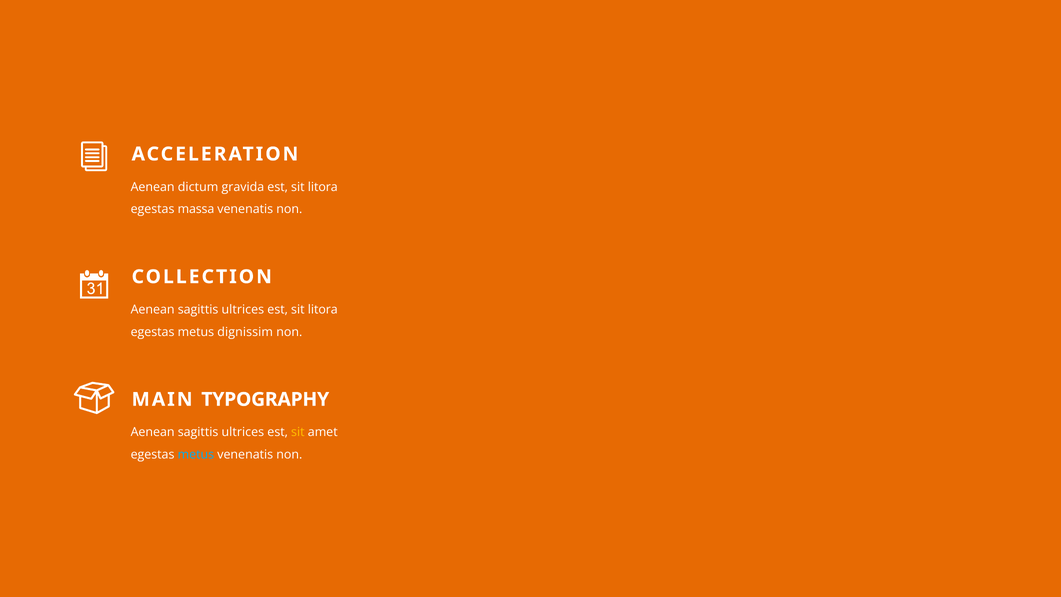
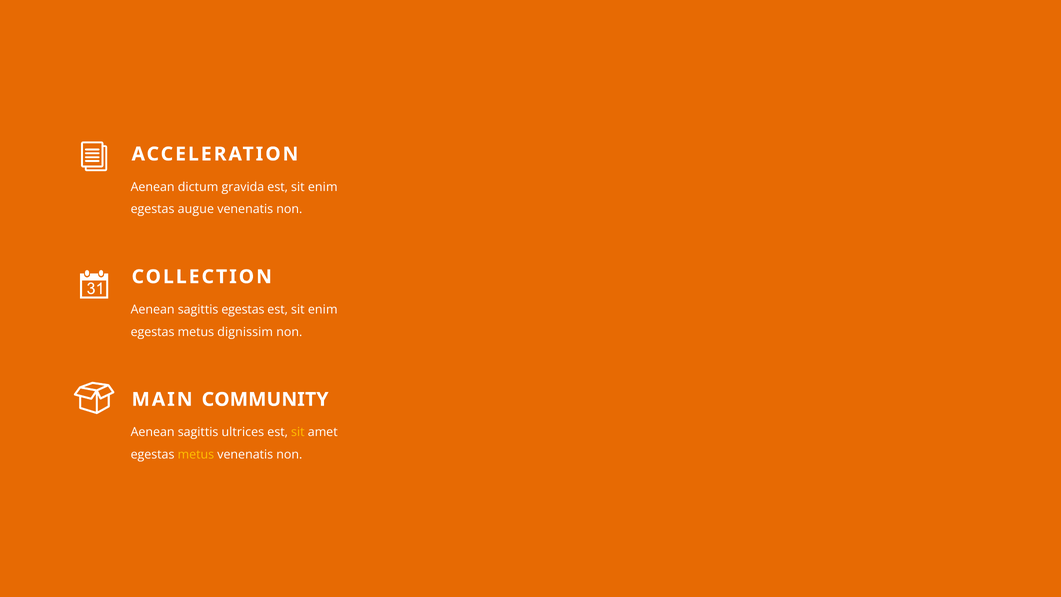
gravida est sit litora: litora -> enim (323, 187)
massa: massa -> augue (196, 209)
ultrices: ultrices -> egestas (243, 309)
litora: litora -> enim (323, 309)
TYPOGRAPHY: TYPOGRAPHY -> COMMUNITY (265, 399)
metus colour: light blue -> yellow (196, 455)
